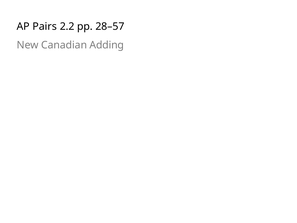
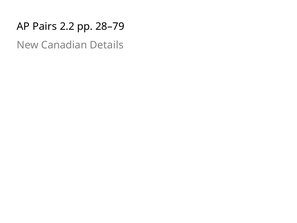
28–57: 28–57 -> 28–79 (110, 26)
Adding: Adding -> Details (107, 45)
